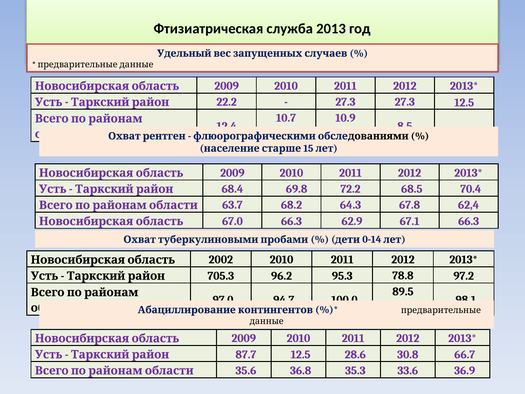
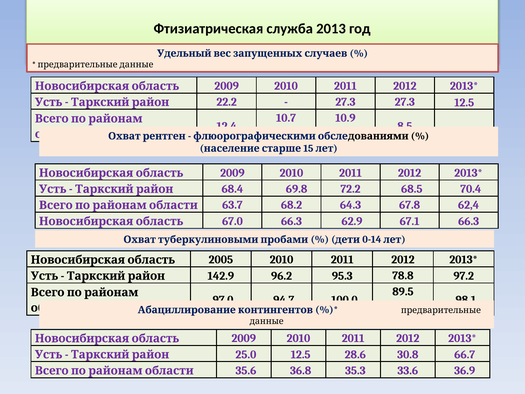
2002: 2002 -> 2005 (221, 260)
705.3: 705.3 -> 142.9 (221, 276)
87.7: 87.7 -> 25.0 (246, 354)
